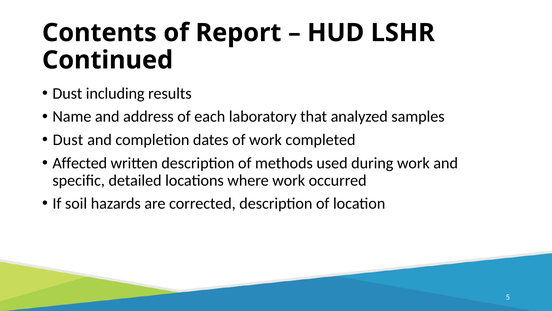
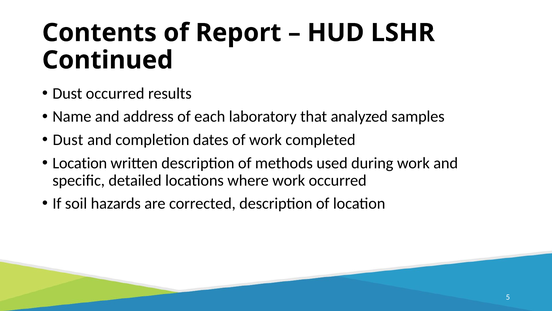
Dust including: including -> occurred (115, 93)
Affected: Affected -> Location (80, 163)
